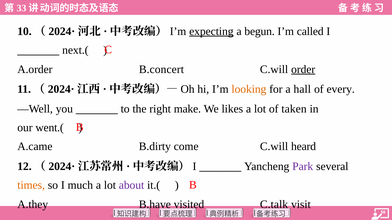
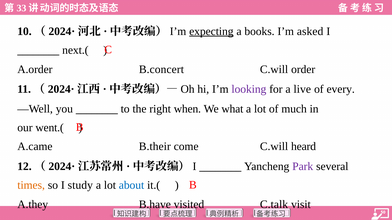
begun: begun -> books (259, 31)
called: called -> asked (310, 31)
order underline: present -> none (303, 69)
looking colour: orange -> purple (249, 89)
hall: hall -> live (302, 89)
make: make -> when (187, 109)
likes: likes -> what (232, 109)
taken: taken -> much (294, 109)
B.dirty: B.dirty -> B.their (155, 147)
much: much -> study (80, 185)
about colour: purple -> blue (132, 185)
